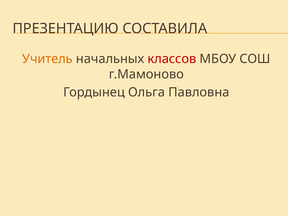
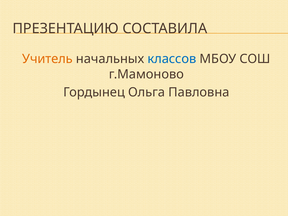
классов colour: red -> blue (172, 59)
